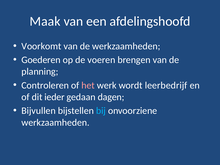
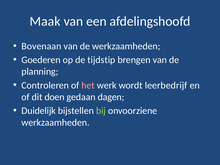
Voorkomt: Voorkomt -> Bovenaan (41, 46)
voeren: voeren -> tijdstip (101, 60)
ieder: ieder -> doen (55, 97)
Bijvullen: Bijvullen -> Duidelijk (39, 111)
bij colour: light blue -> light green (101, 111)
